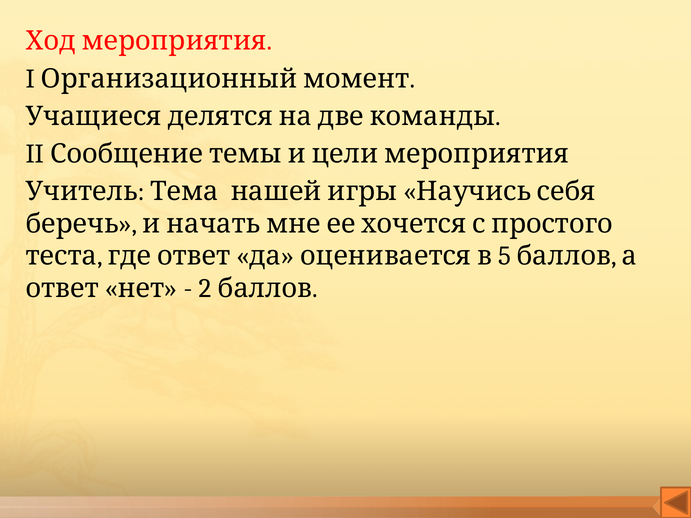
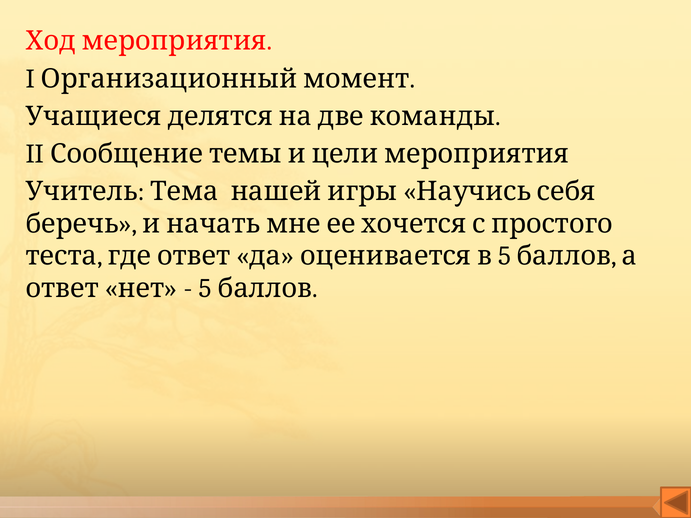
2: 2 -> 5 (205, 289)
